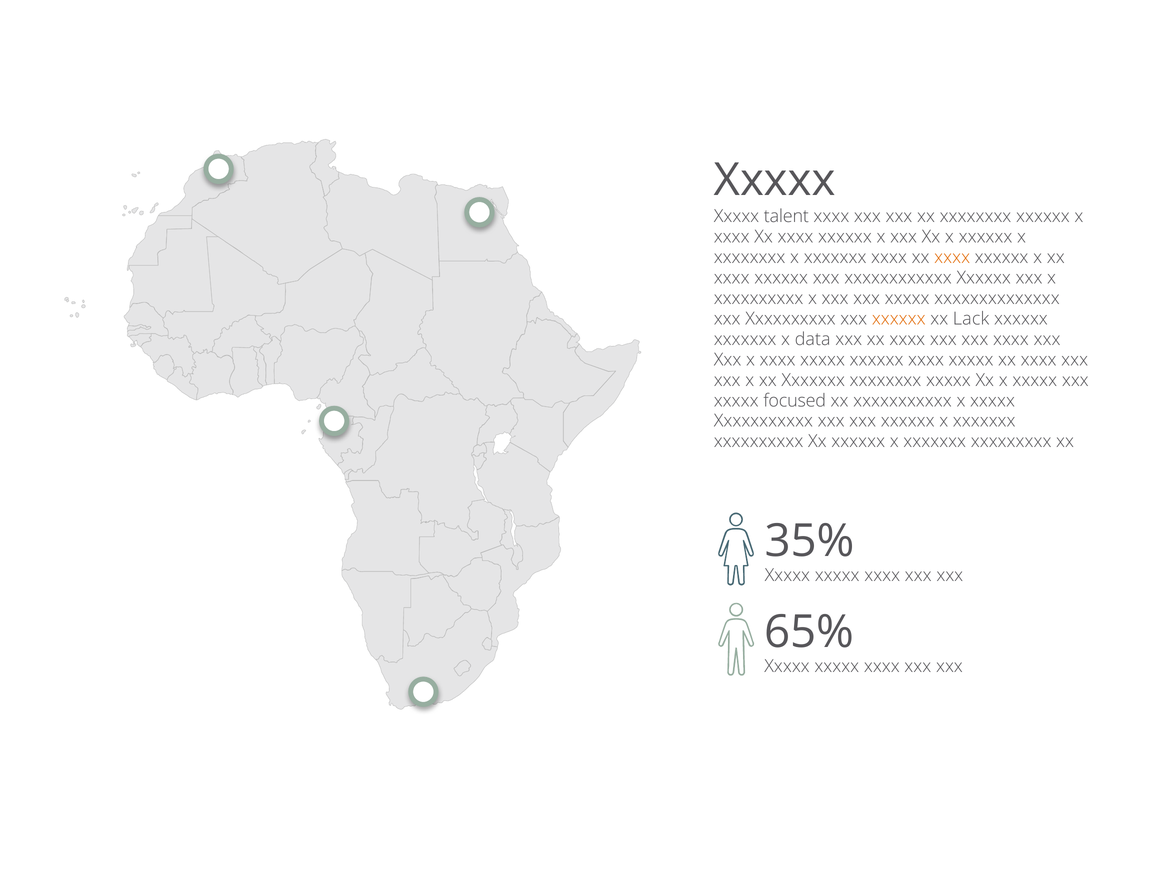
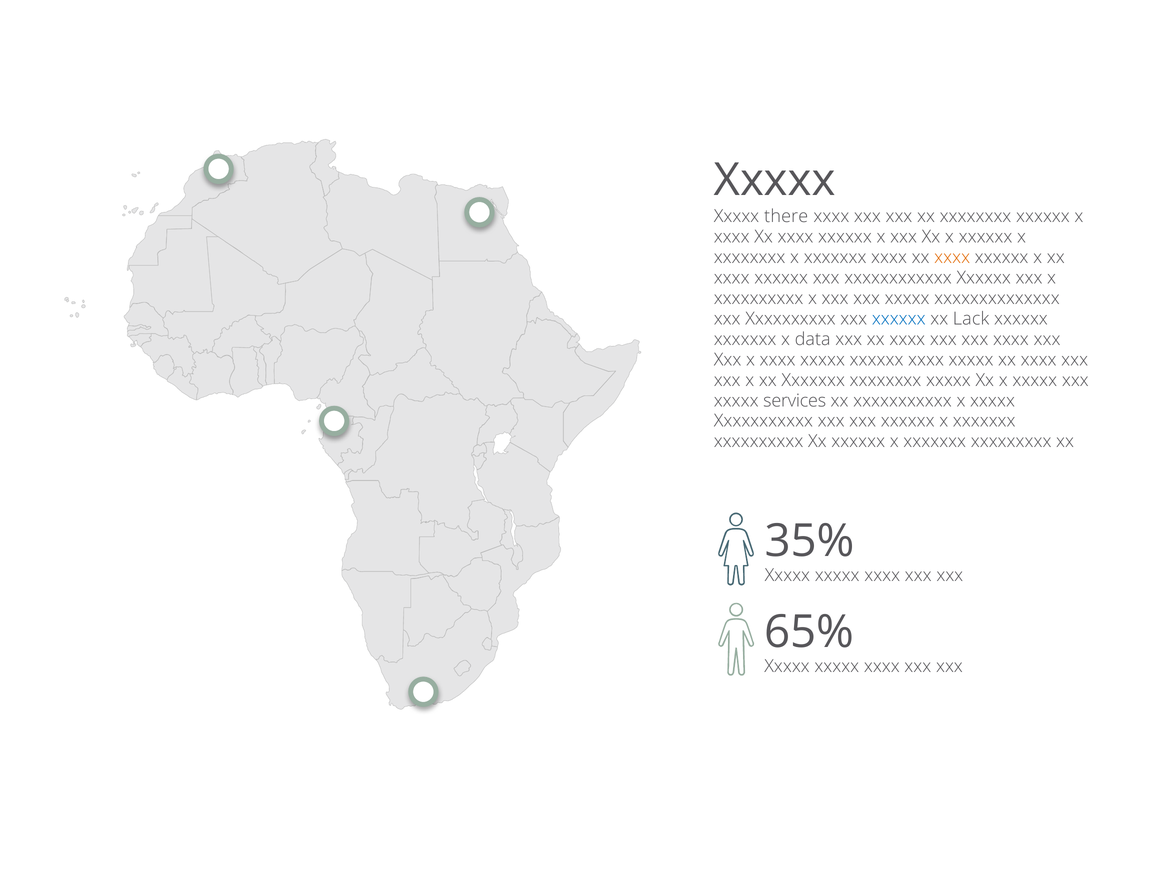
talent: talent -> there (786, 216)
xxxxxx colour: orange -> blue (899, 319)
focused: focused -> services (795, 401)
